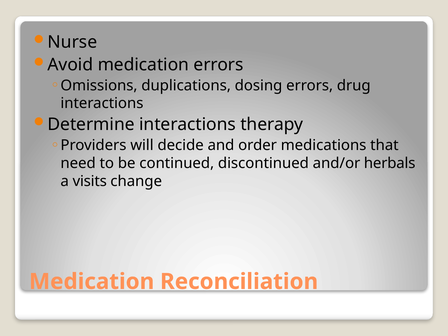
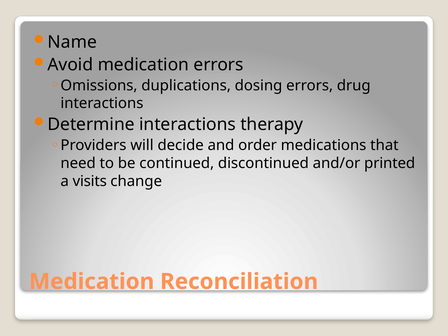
Nurse: Nurse -> Name (72, 42)
herbals: herbals -> printed (390, 163)
